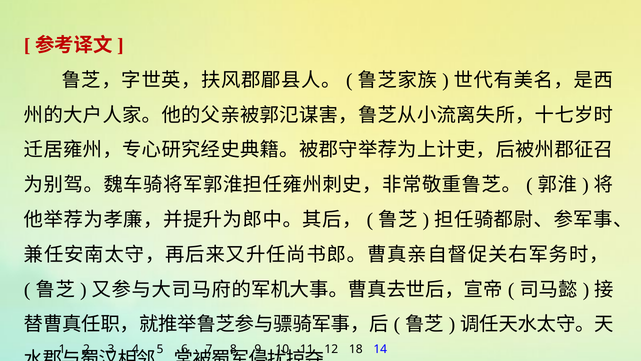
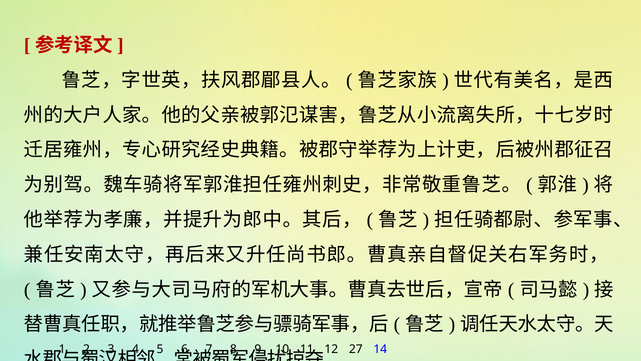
18: 18 -> 27 (356, 349)
